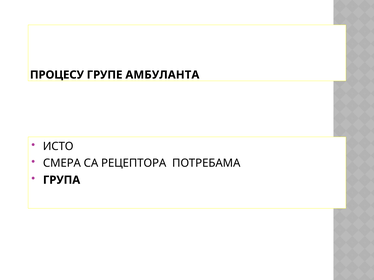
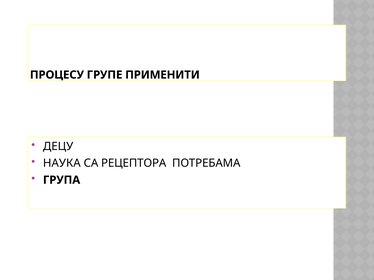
АМБУЛАНТА: АМБУЛАНТА -> ПРИМЕНИТИ (162, 75)
ИСТО: ИСТО -> ДЕЦУ (58, 147)
СМЕРА: СМЕРА -> НАУКА (62, 163)
